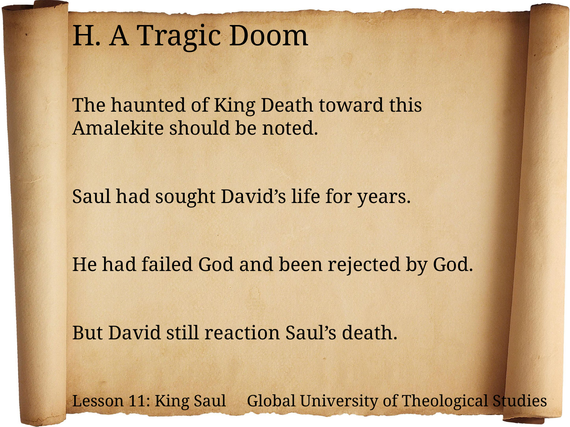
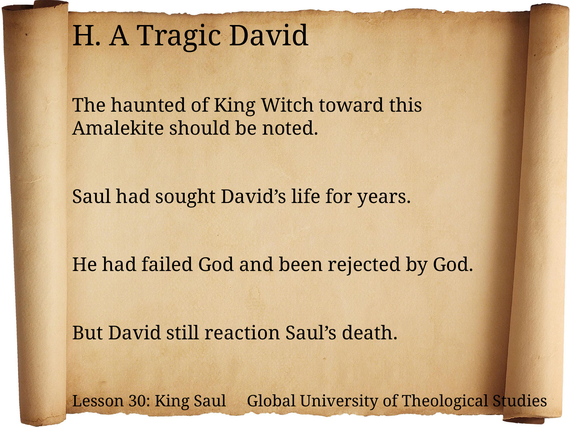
Tragic Doom: Doom -> David (269, 36)
King Death: Death -> Witch (287, 106)
11: 11 -> 30 (139, 402)
